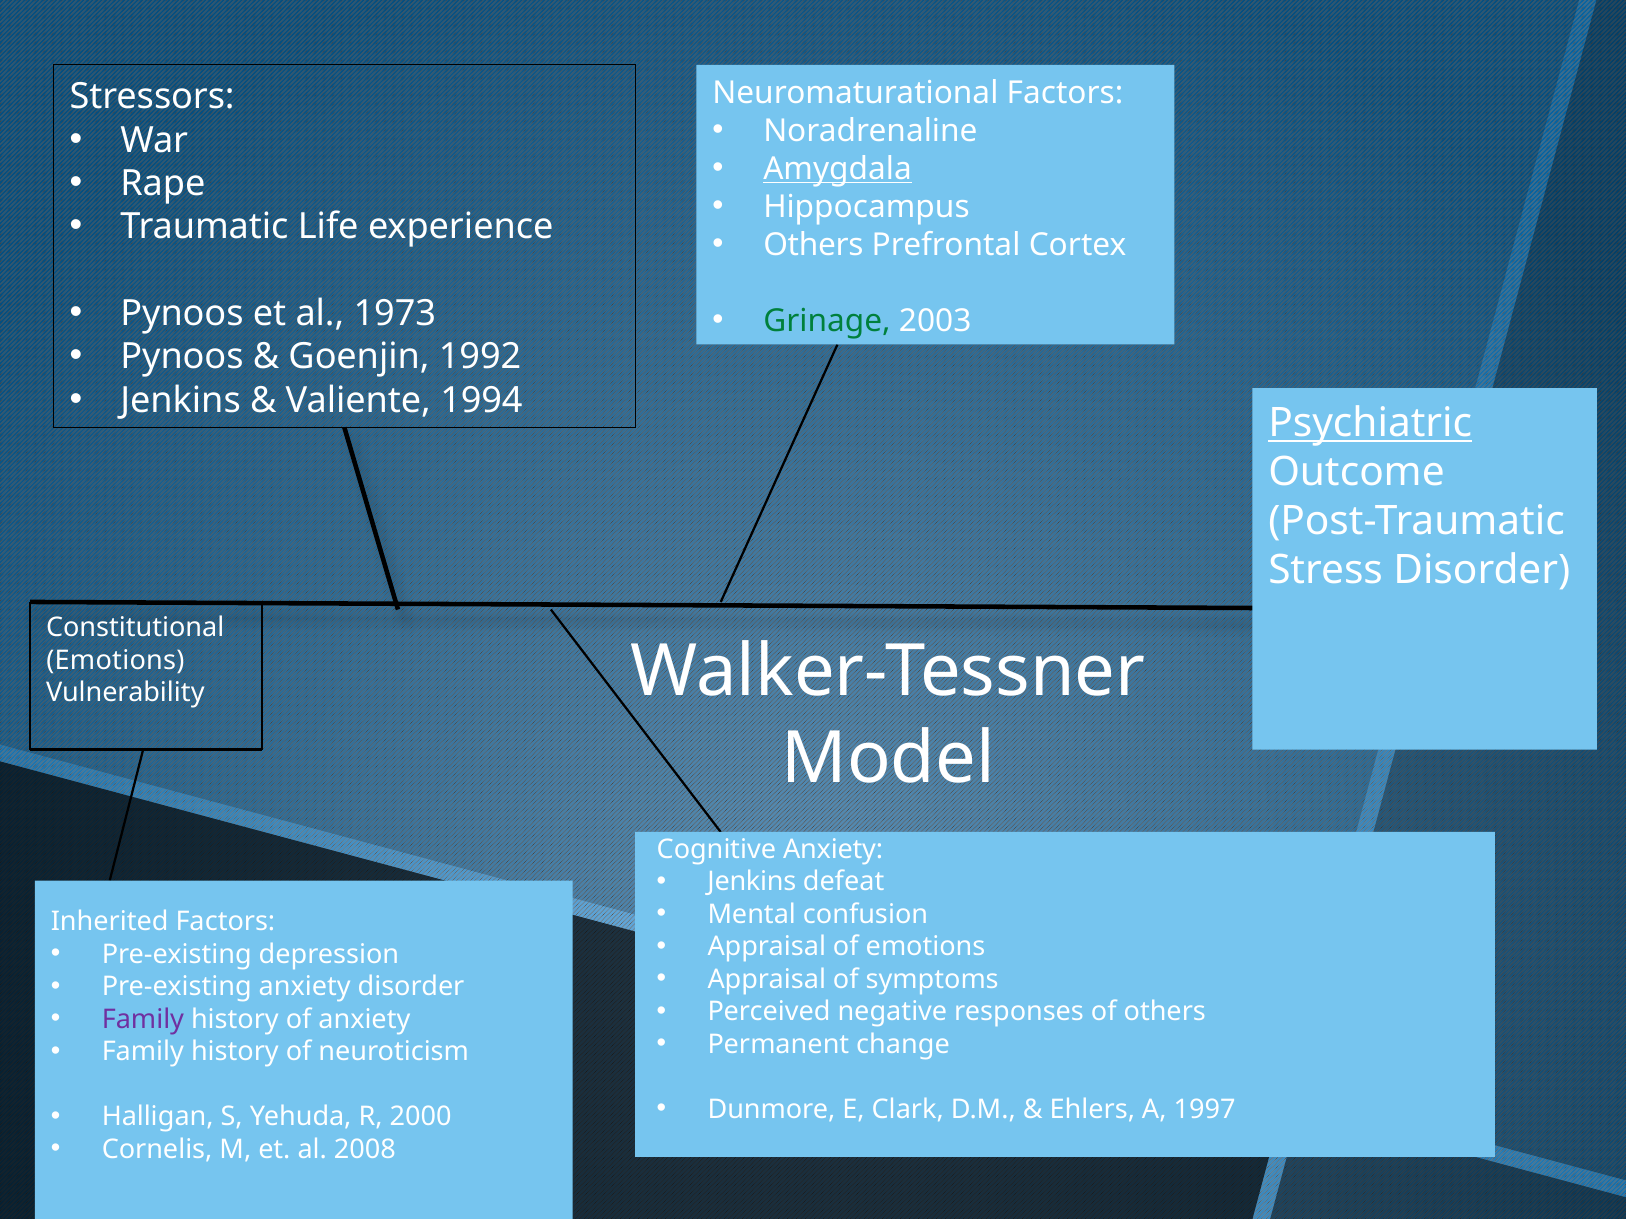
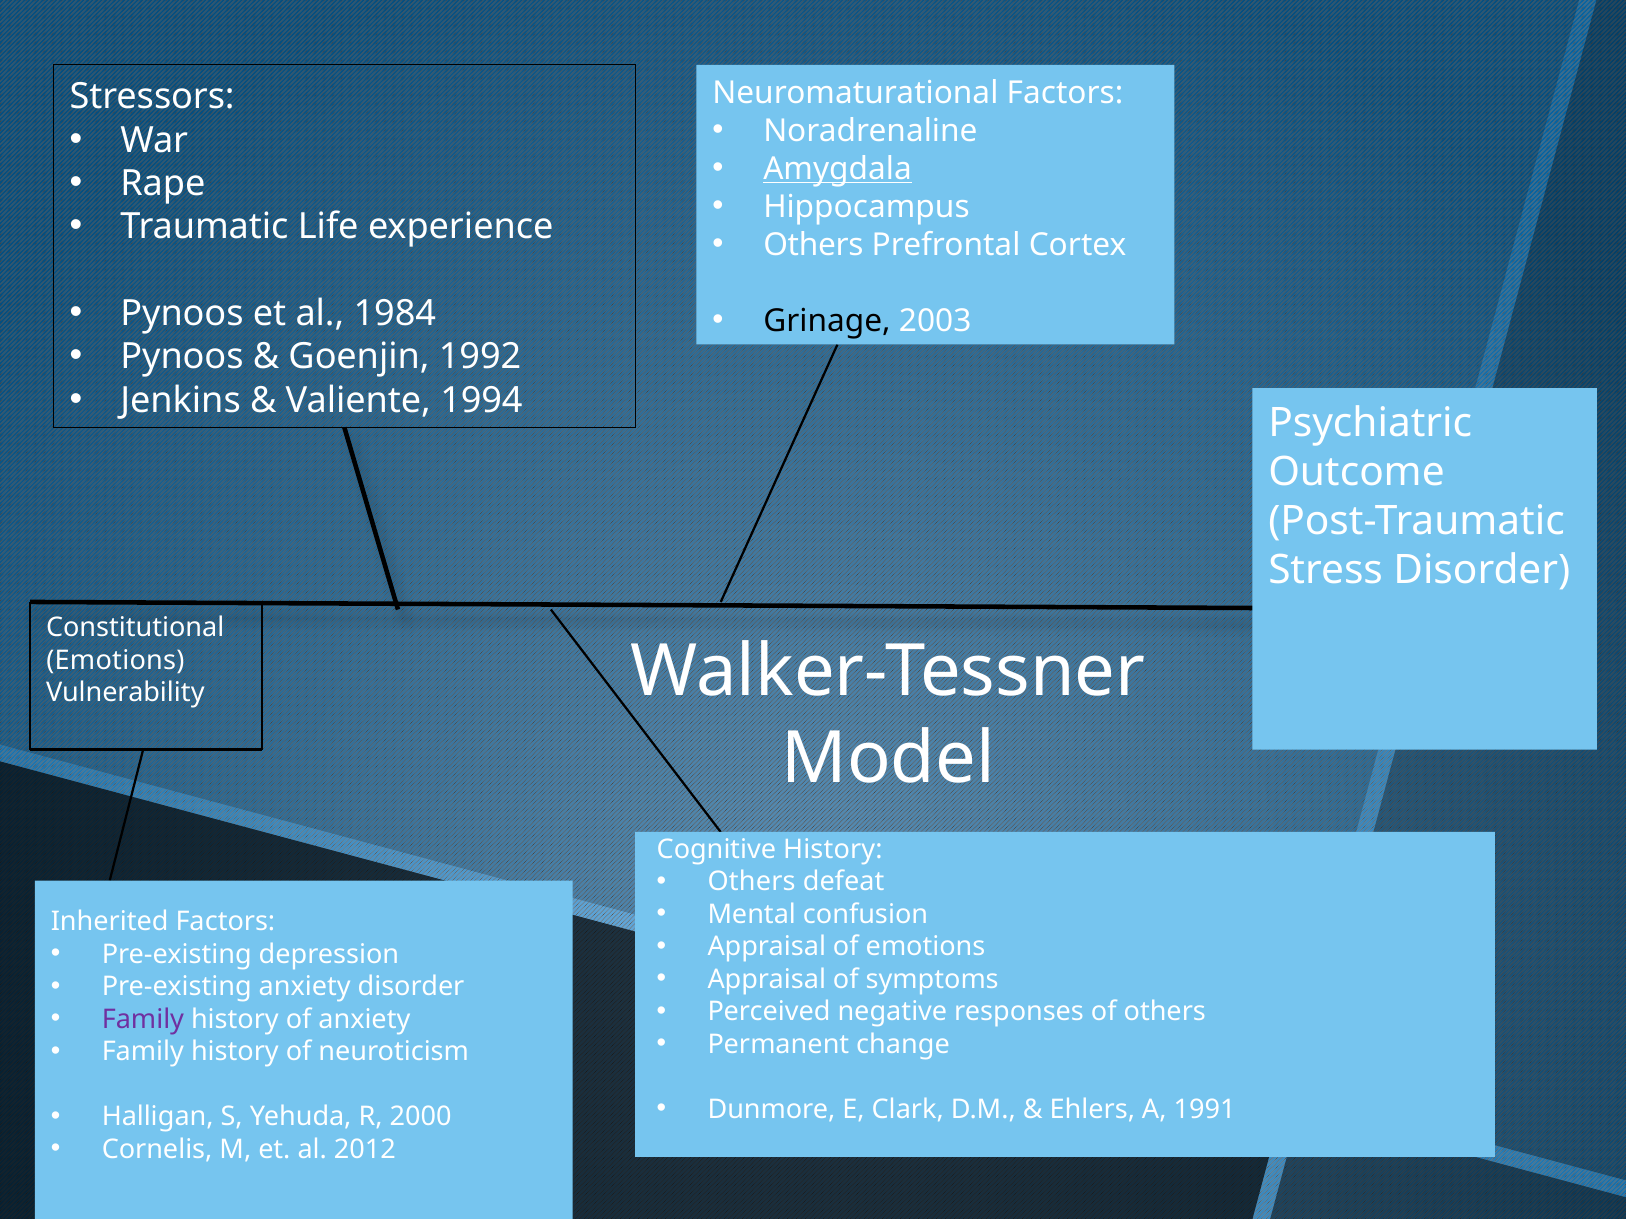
1973: 1973 -> 1984 (395, 314)
Grinage colour: green -> black (827, 321)
Psychiatric underline: present -> none (1370, 423)
Cognitive Anxiety: Anxiety -> History (833, 850)
Jenkins: Jenkins -> Others (752, 882)
1997: 1997 -> 1991 (1205, 1110)
2008: 2008 -> 2012 (365, 1150)
